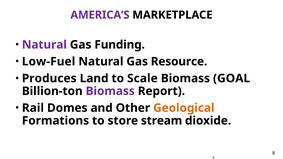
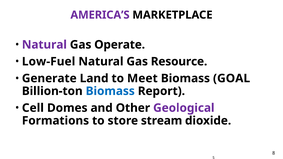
Funding: Funding -> Operate (120, 45)
Produces: Produces -> Generate (49, 78)
Scale: Scale -> Meet (142, 78)
Biomass colour: purple -> blue (110, 91)
Rail: Rail -> Cell (33, 108)
Geological colour: orange -> purple (184, 108)
